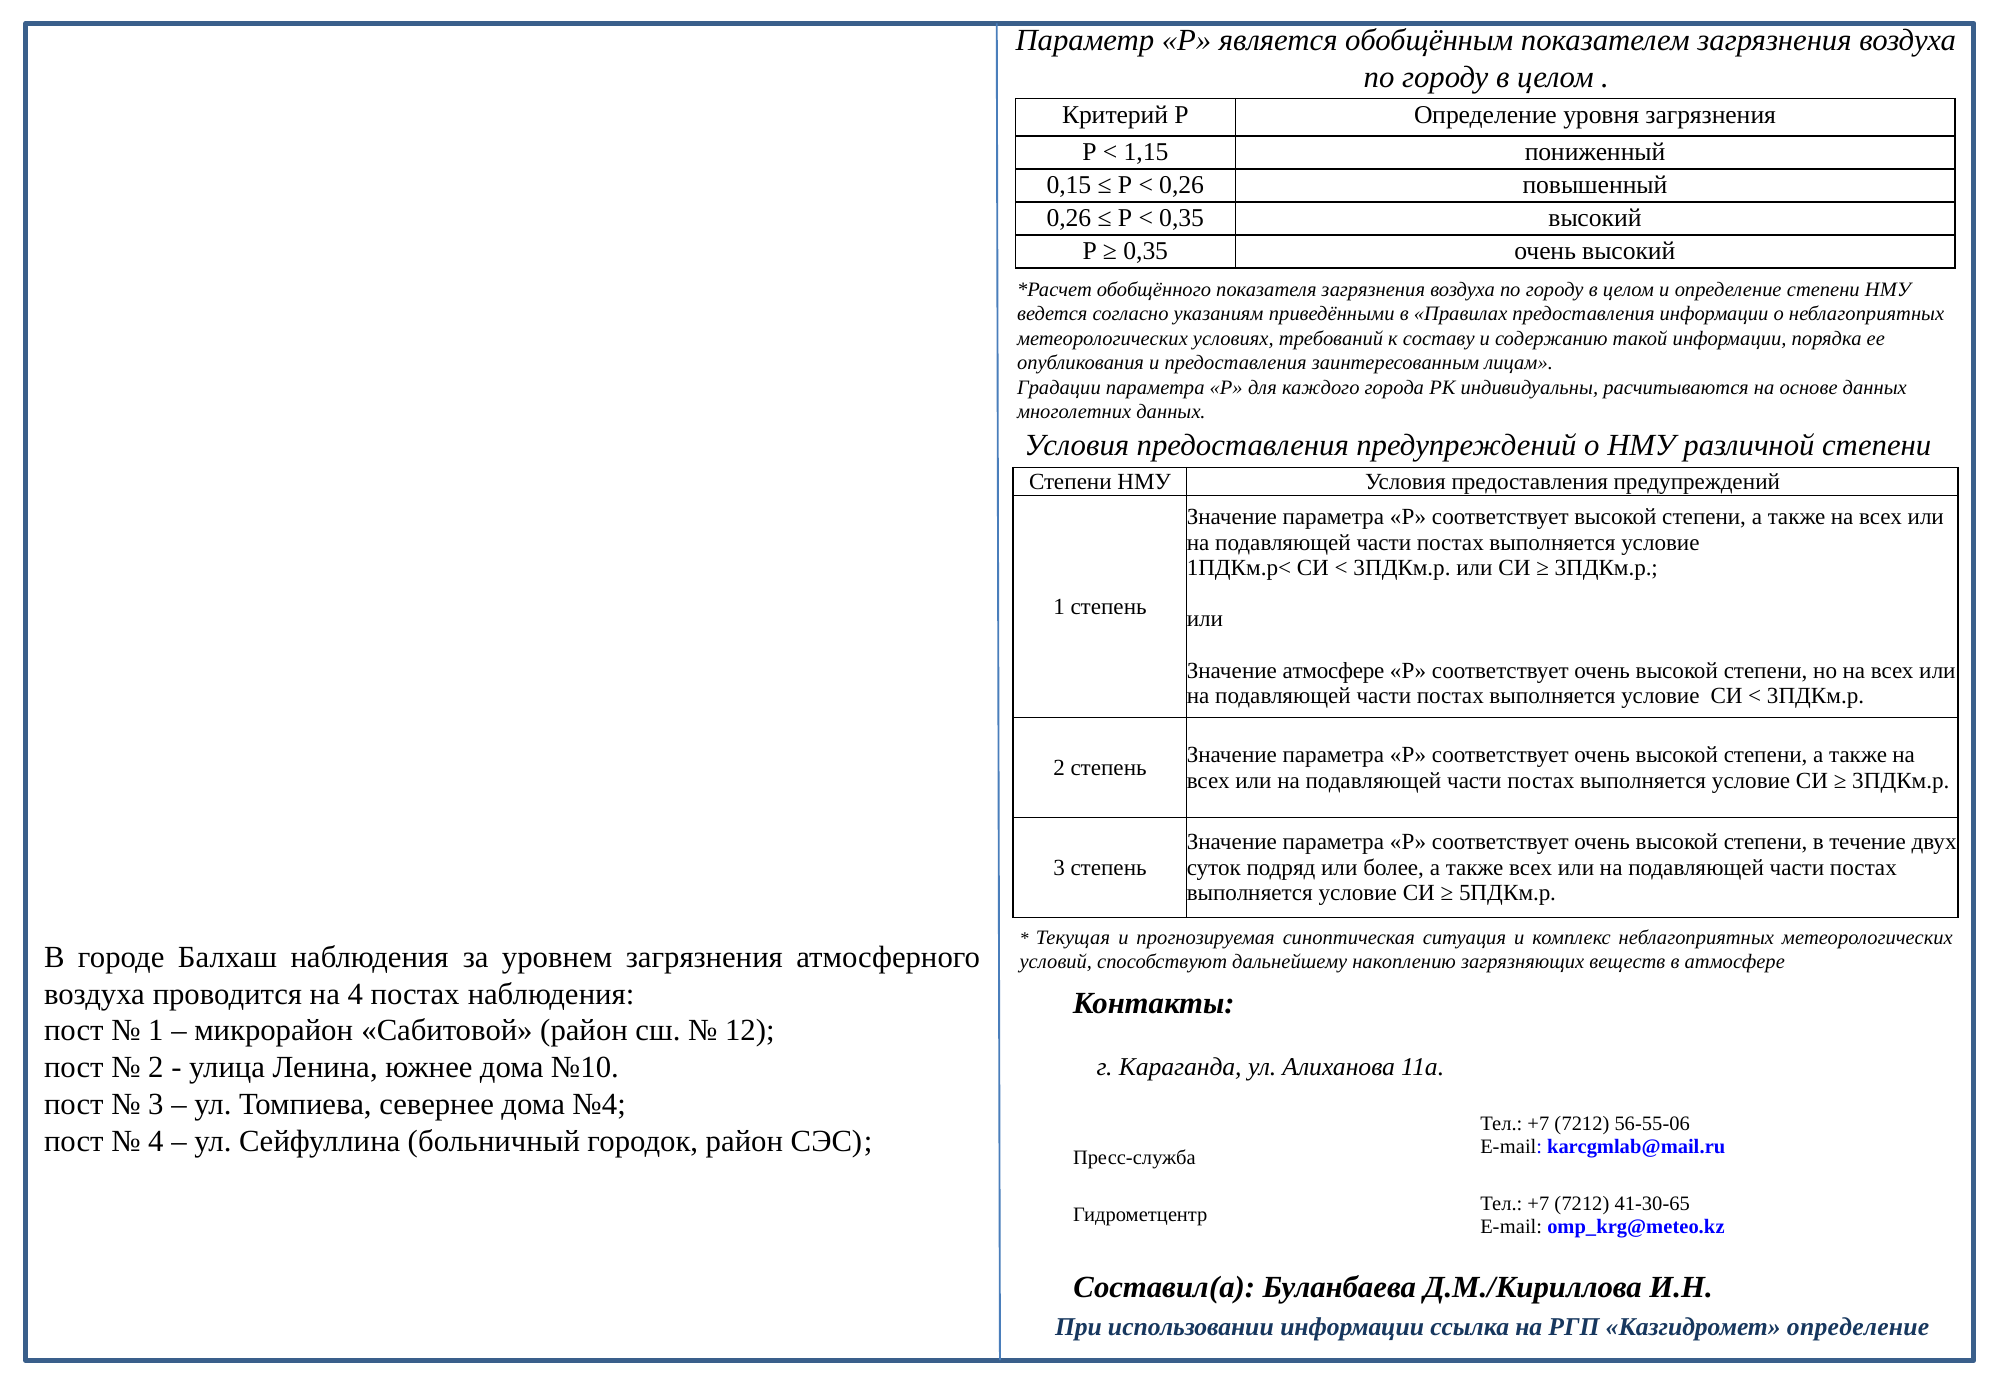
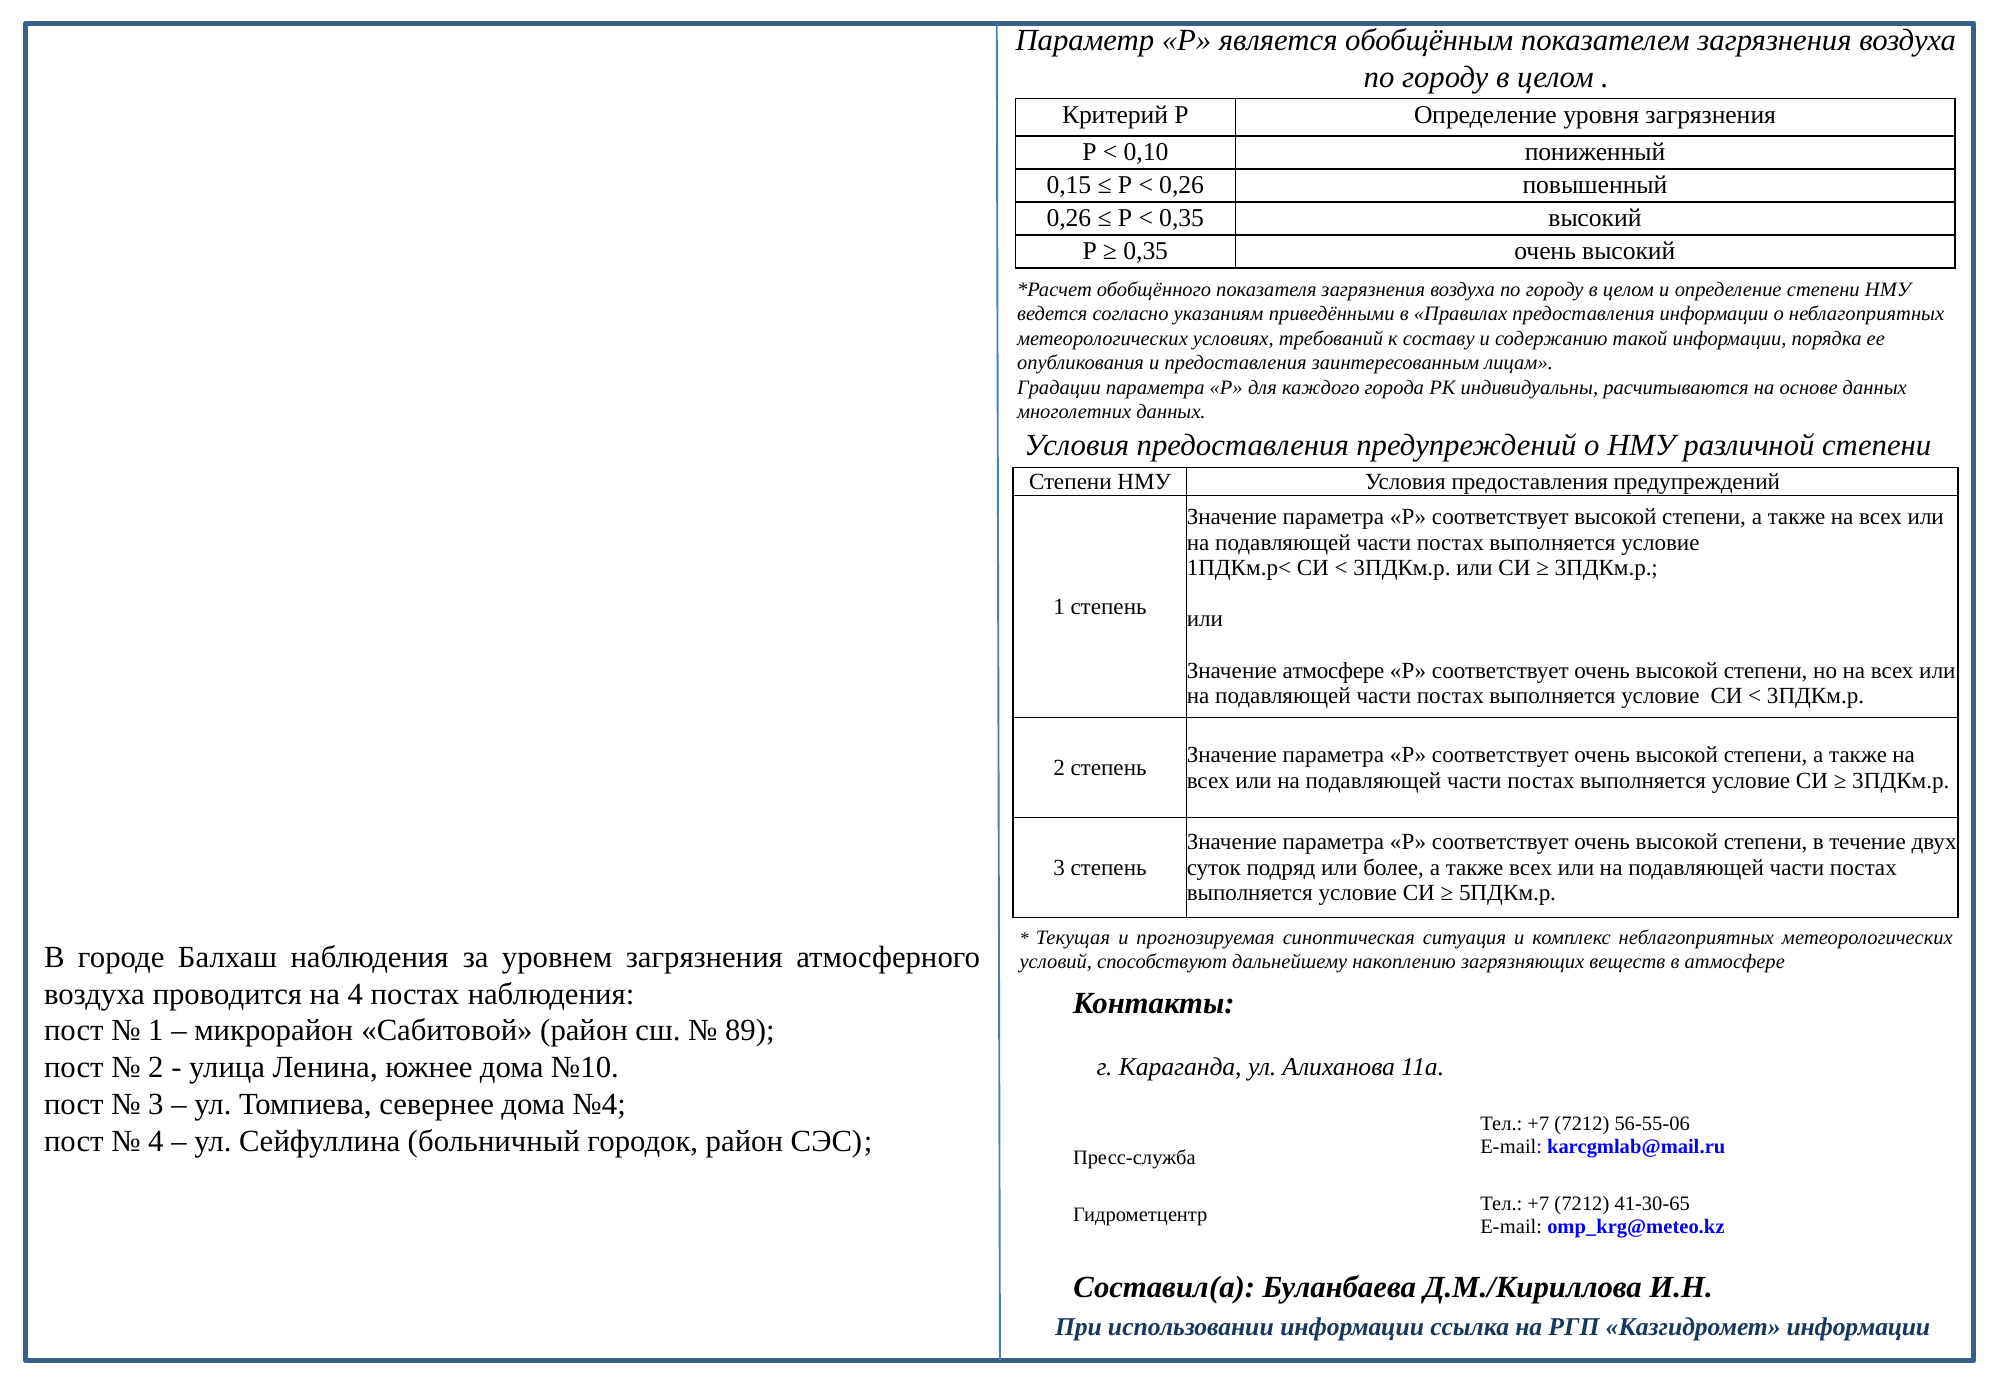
1,15: 1,15 -> 0,10 (1146, 152)
12: 12 -> 89 (750, 1031)
Казгидромет определение: определение -> информации (1858, 1328)
